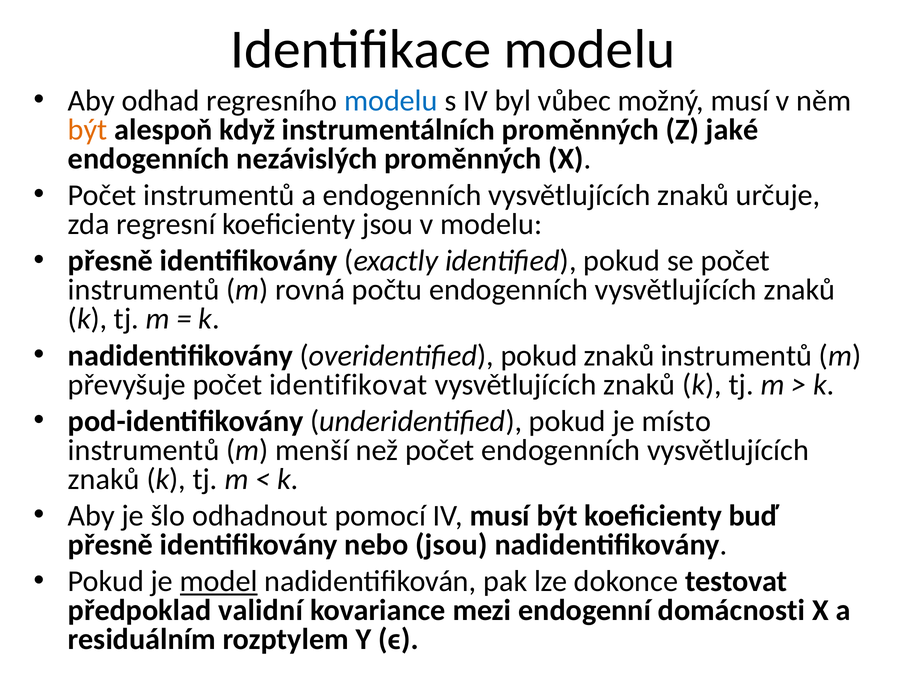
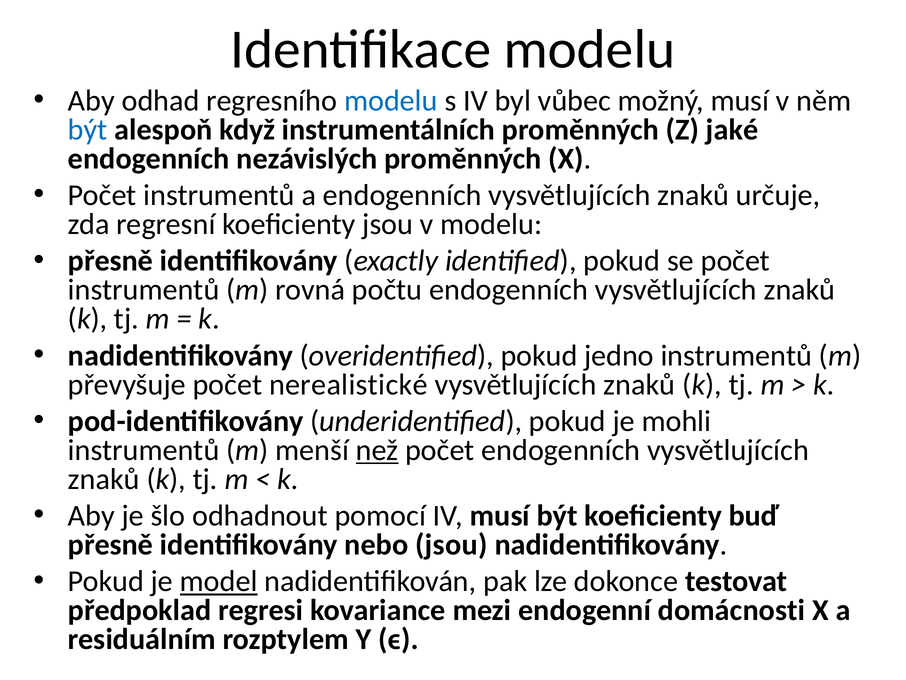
být colour: orange -> blue (88, 130)
pokud znaků: znaků -> jedno (619, 355)
identifikovat: identifikovat -> nerealistické (348, 384)
místo: místo -> mohli (676, 421)
než underline: none -> present (377, 450)
validní: validní -> regresi (261, 610)
